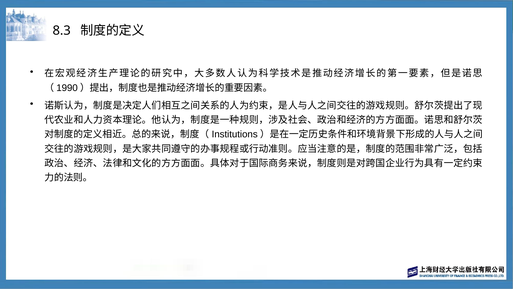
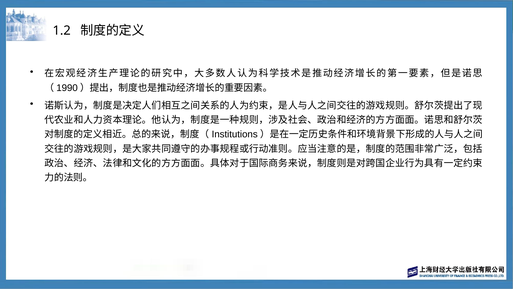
8.3: 8.3 -> 1.2 (62, 31)
